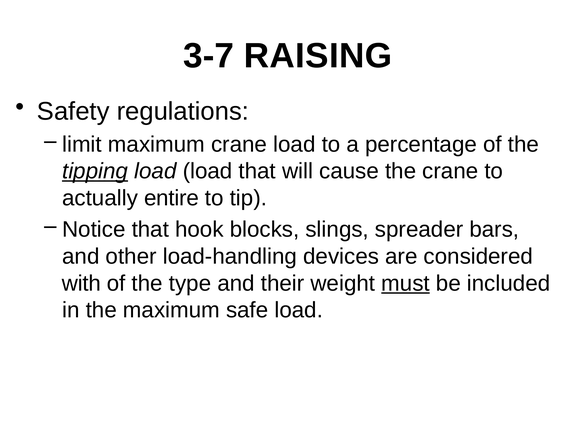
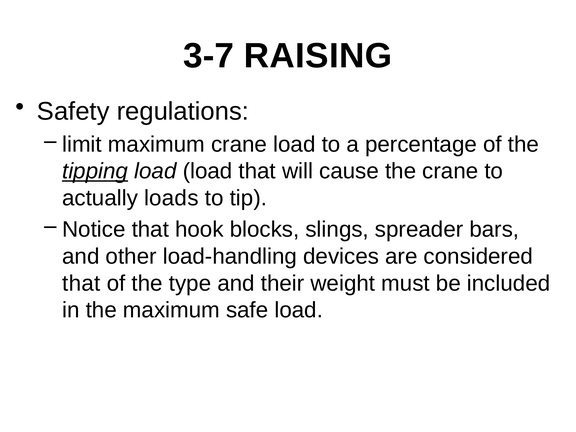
entire: entire -> loads (171, 198)
with: with -> that (81, 283)
must underline: present -> none (405, 283)
